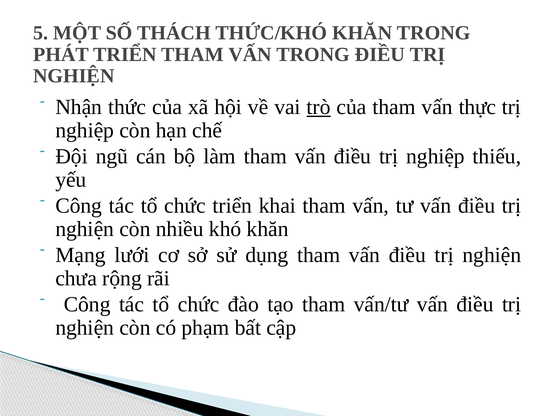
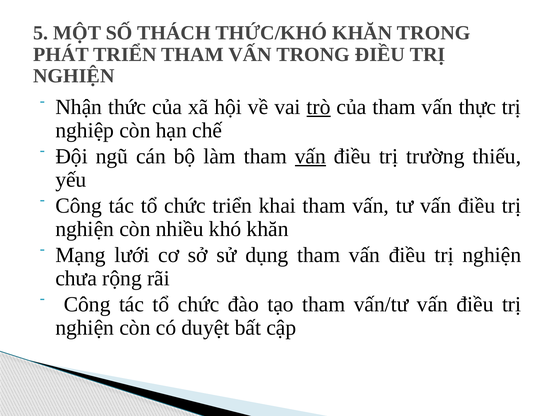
vấn underline: none -> present (310, 156)
điều trị nghiệp: nghiệp -> trường (435, 156)
phạm: phạm -> duyệt (205, 328)
